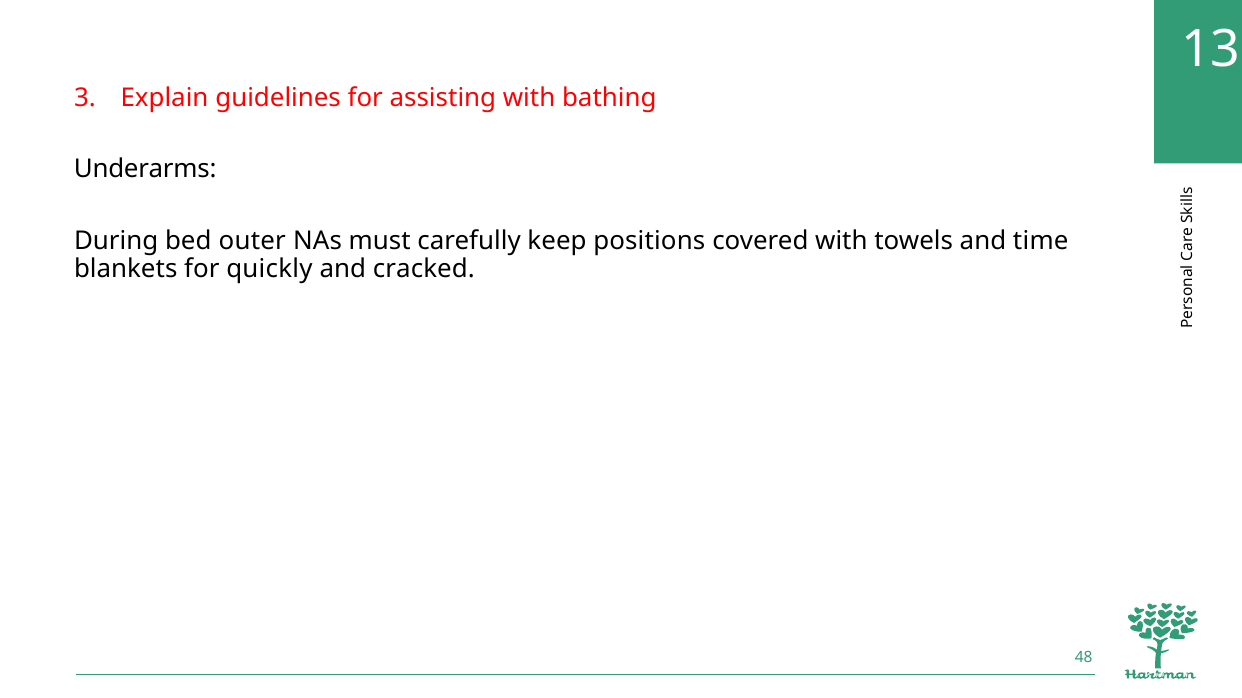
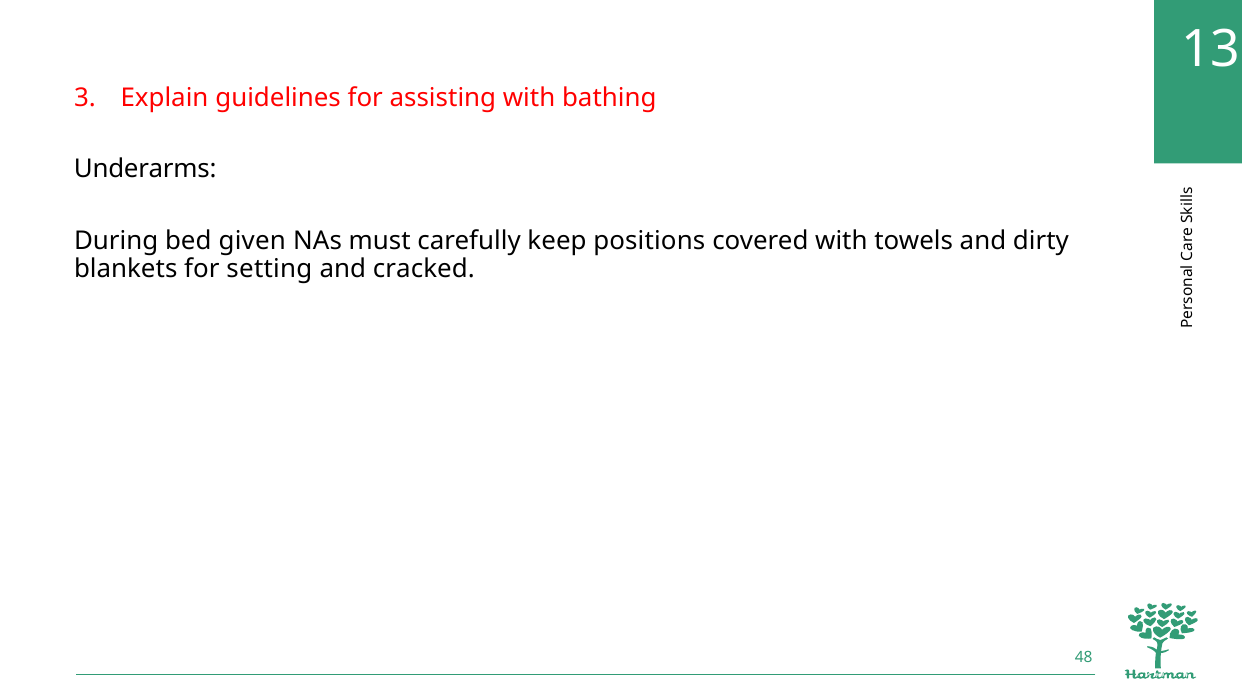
outer: outer -> given (252, 241)
time: time -> dirty (1041, 241)
quickly: quickly -> setting (269, 269)
